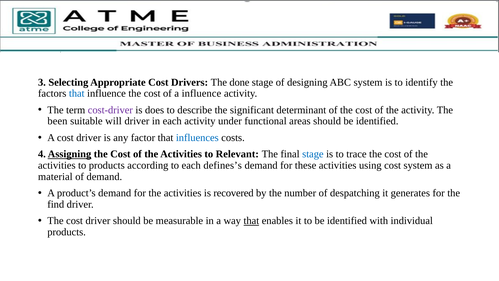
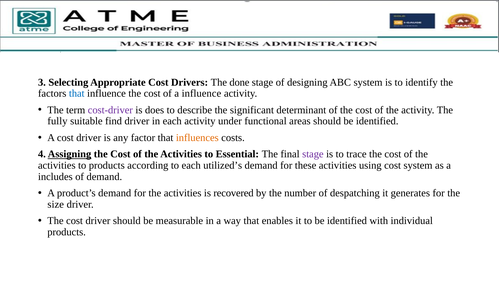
been: been -> fully (57, 121)
will: will -> find (114, 121)
influences colour: blue -> orange (197, 138)
Relevant: Relevant -> Essential (237, 154)
stage colour: blue -> purple (313, 154)
defines’s: defines’s -> utilized’s (223, 165)
material: material -> includes (55, 176)
find: find -> size (56, 204)
that underline: present -> none (251, 221)
